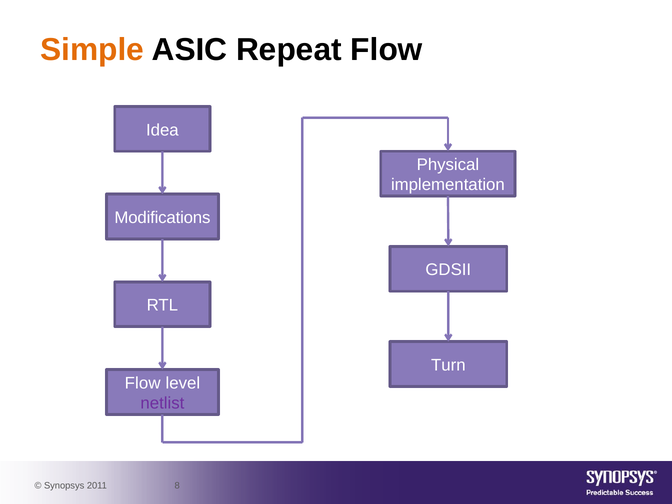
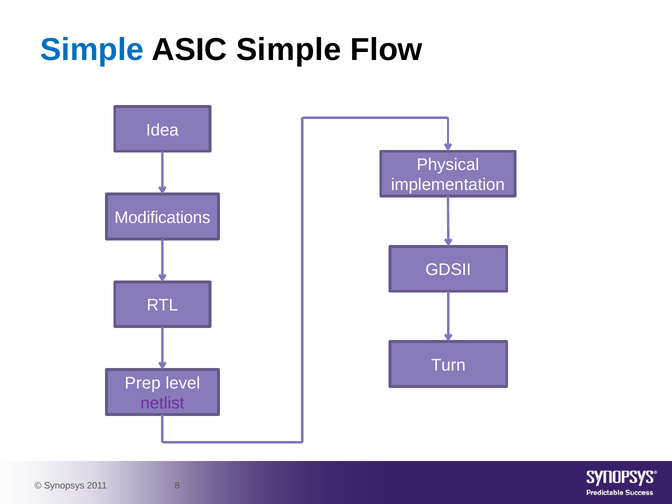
Simple colour: orange -> blue (92, 50)
ASIC Repeat: Repeat -> Simple (289, 50)
Flow: Flow -> Prep (143, 383)
